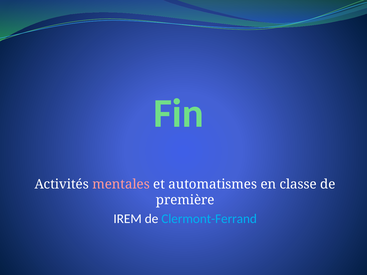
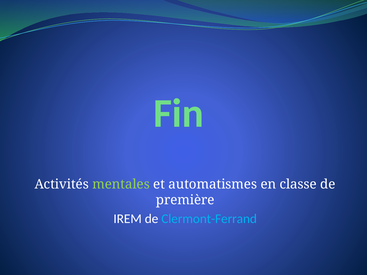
mentales colour: pink -> light green (121, 184)
